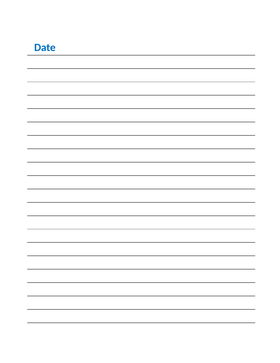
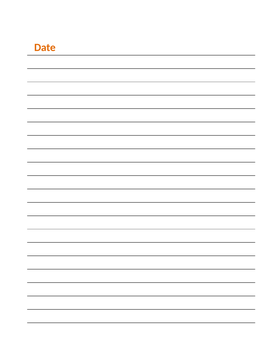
Date colour: blue -> orange (45, 47)
